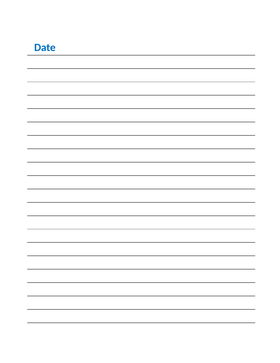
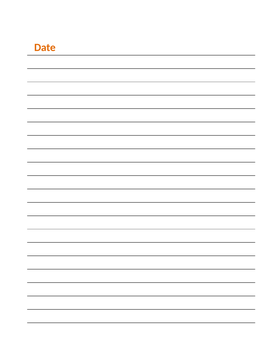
Date colour: blue -> orange (45, 47)
